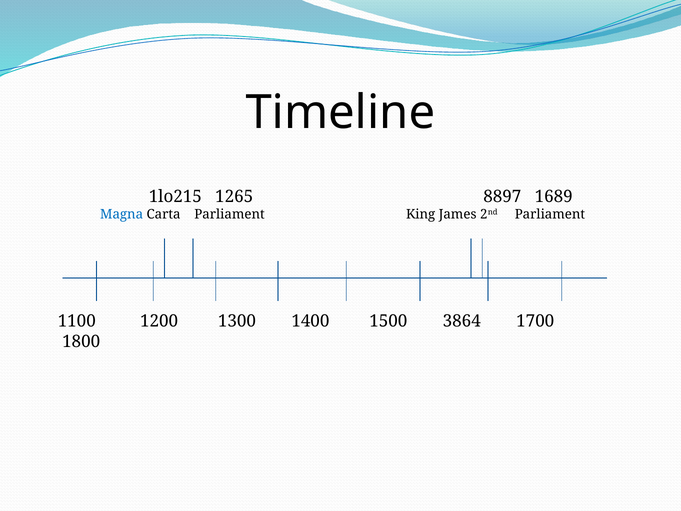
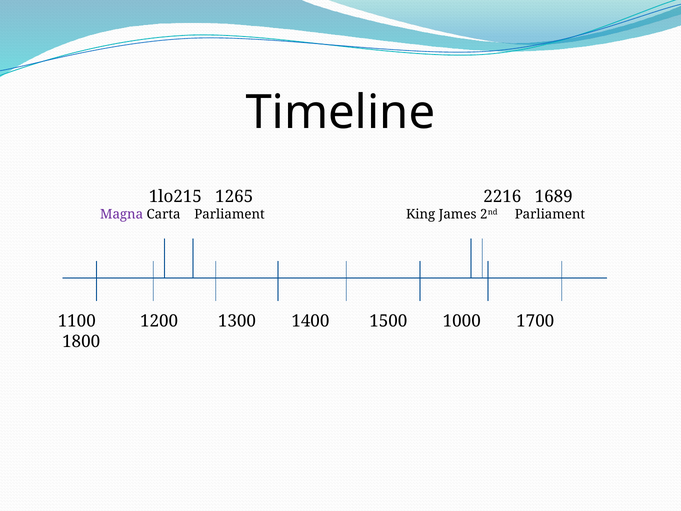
8897: 8897 -> 2216 (502, 196)
Magna colour: blue -> purple (122, 214)
3864: 3864 -> 1000 (462, 321)
